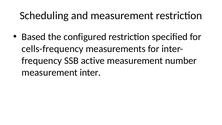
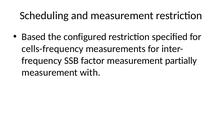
active: active -> factor (93, 61)
number: number -> partially (181, 61)
inter: inter -> with (90, 72)
